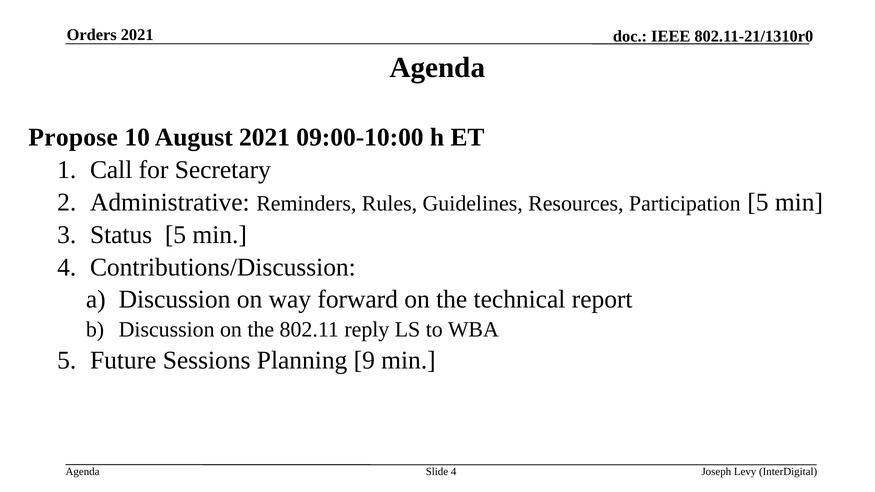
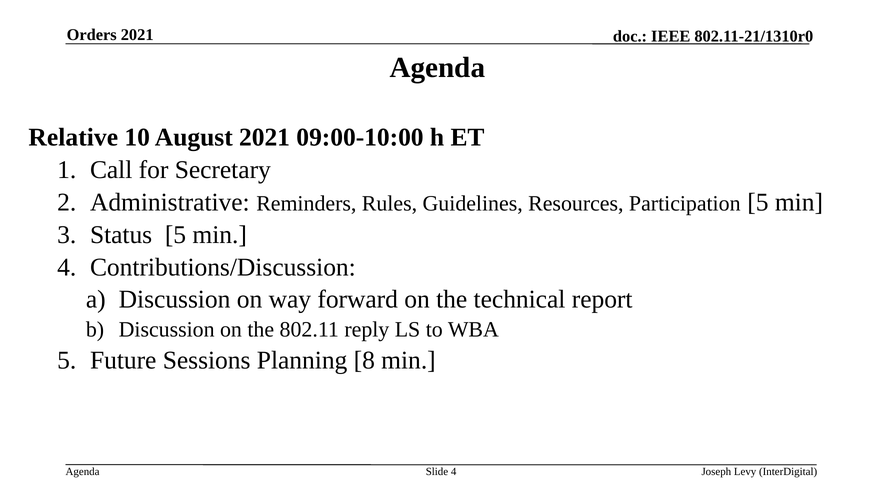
Propose: Propose -> Relative (73, 137)
9: 9 -> 8 (364, 360)
